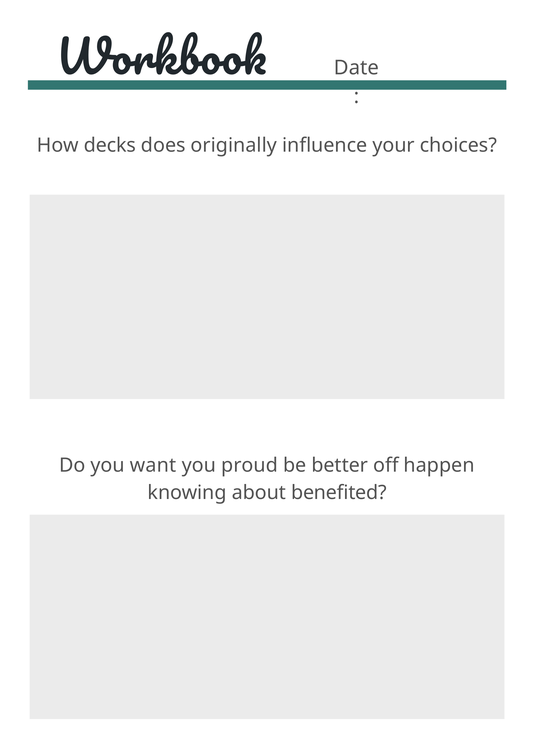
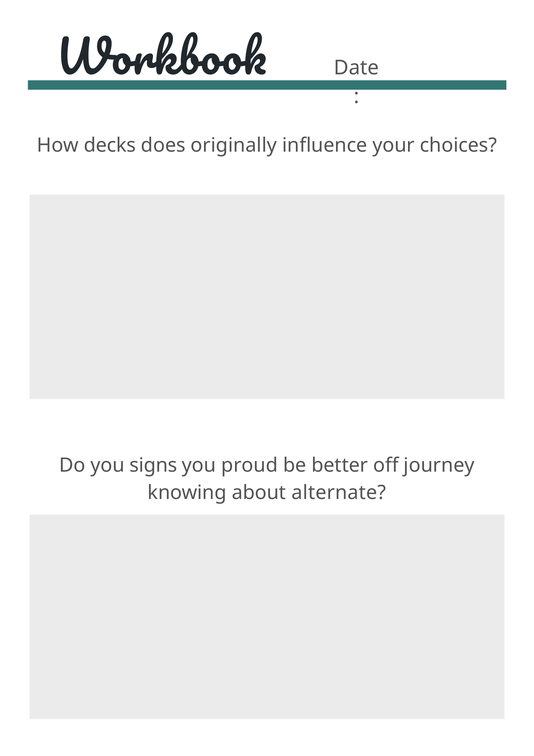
want: want -> signs (153, 465)
happen: happen -> journey (439, 465)
benefited: benefited -> alternate (339, 493)
